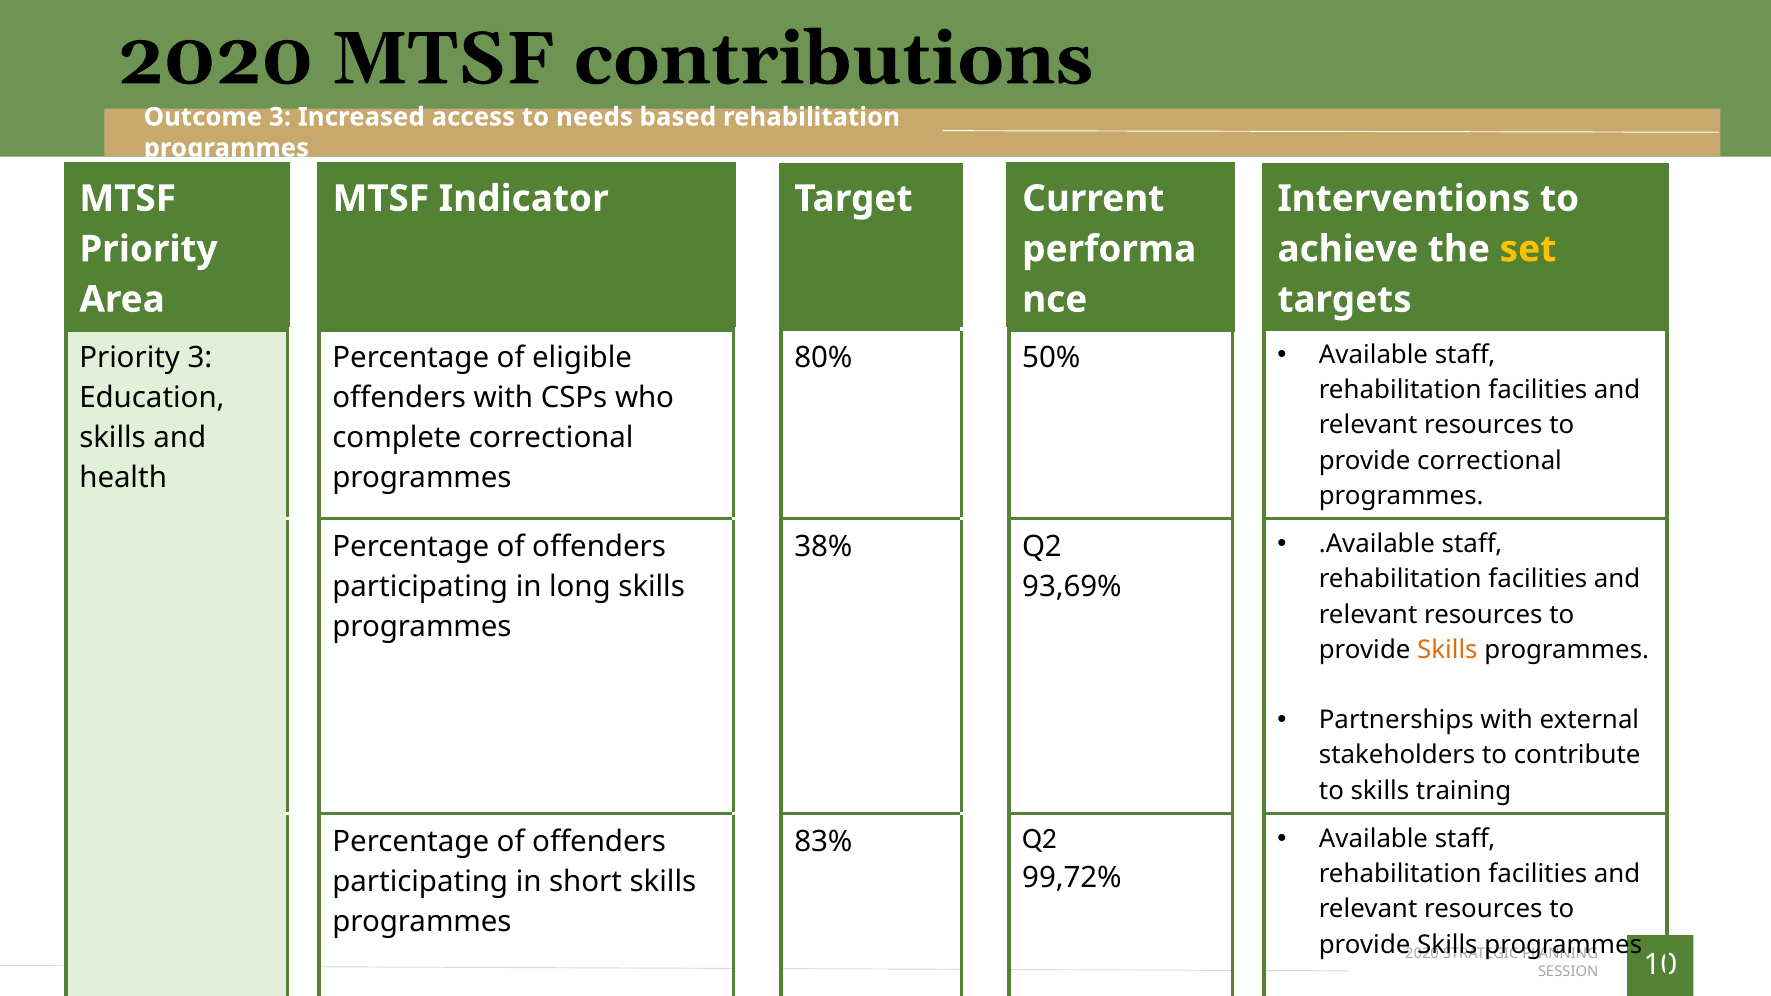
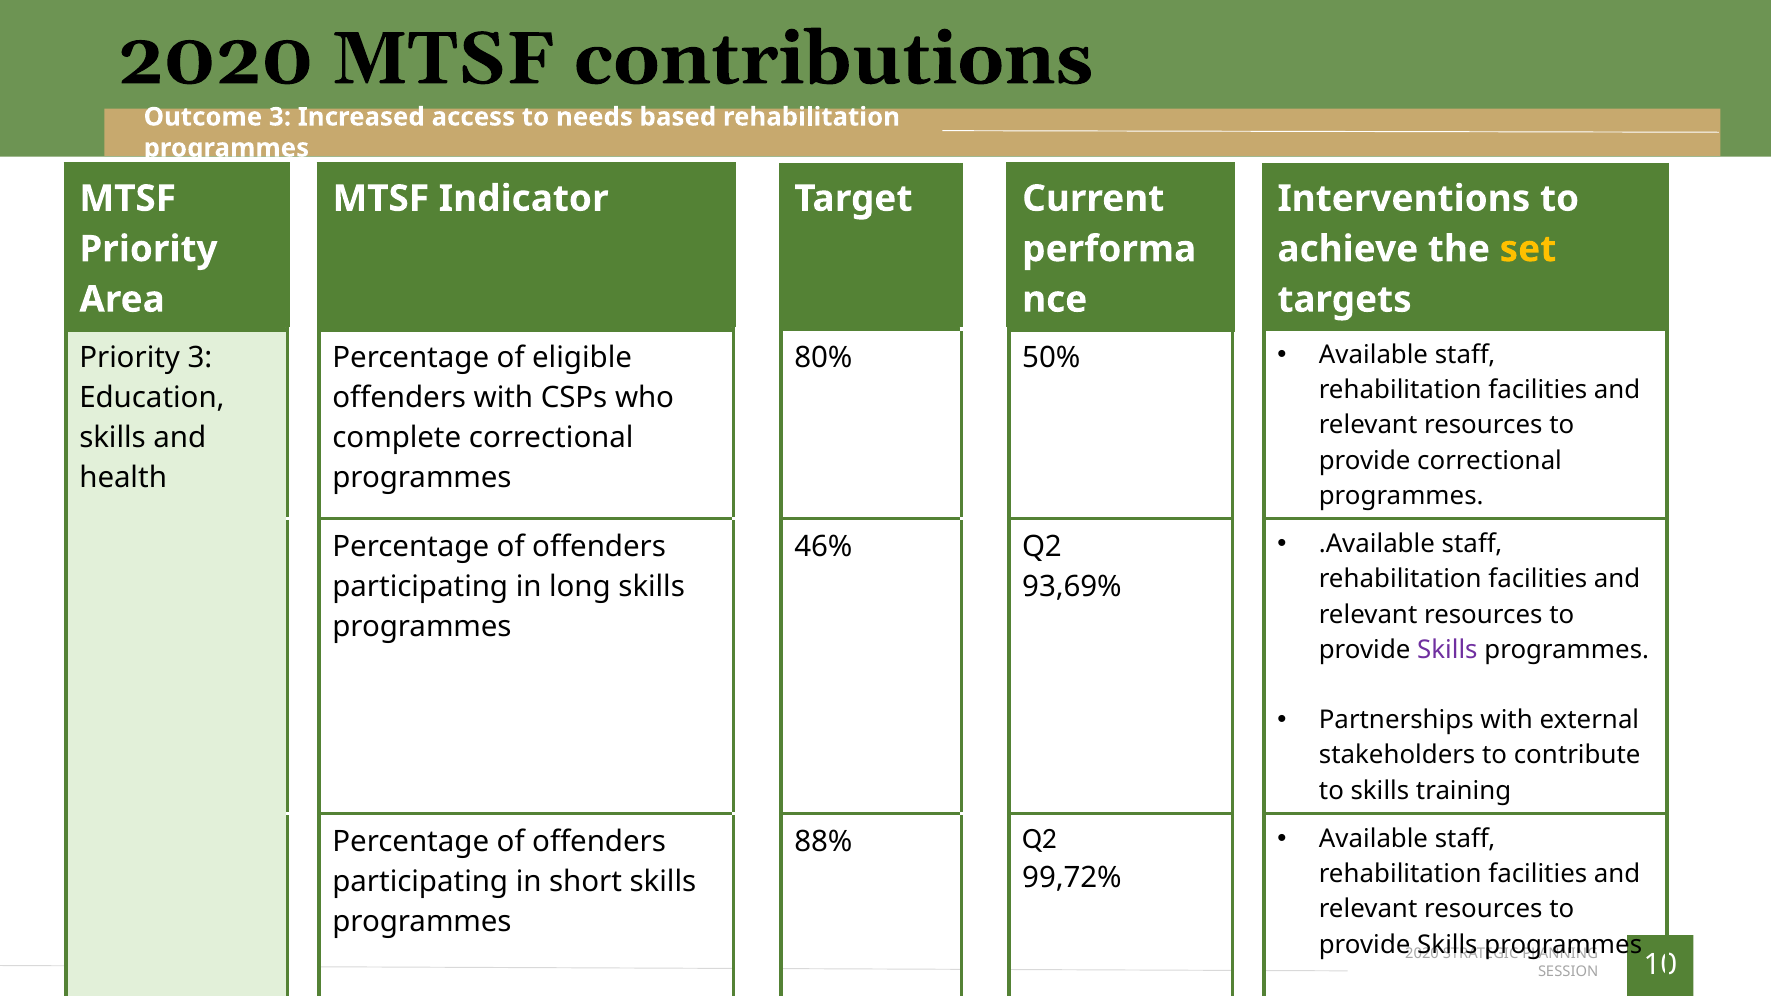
38%: 38% -> 46% (823, 547)
Skills colour: orange -> purple (1447, 650)
83%: 83% -> 88% (823, 842)
